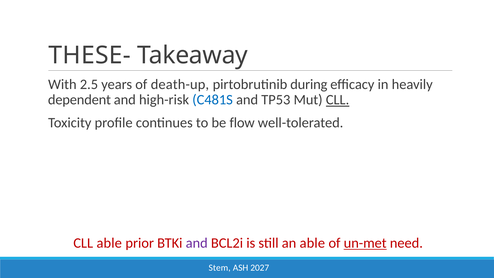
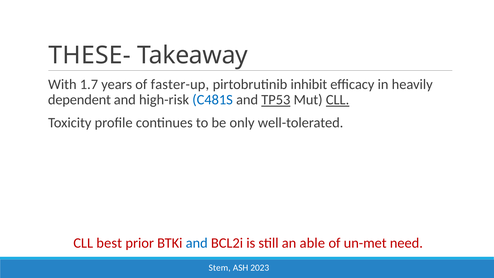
2.5: 2.5 -> 1.7 (89, 84)
death-up: death-up -> faster-up (180, 84)
during: during -> inhibit (309, 84)
TP53 underline: none -> present (276, 100)
flow: flow -> only (242, 123)
CLL able: able -> best (109, 243)
and colour: purple -> blue (197, 243)
un-met underline: present -> none (365, 243)
2027: 2027 -> 2023 (260, 268)
